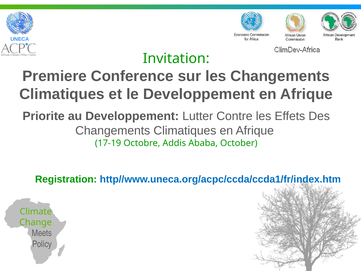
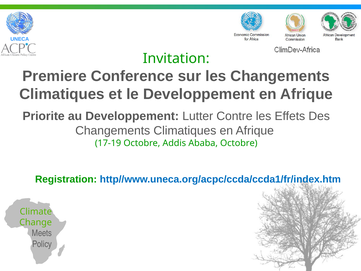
Ababa October: October -> Octobre (239, 143)
